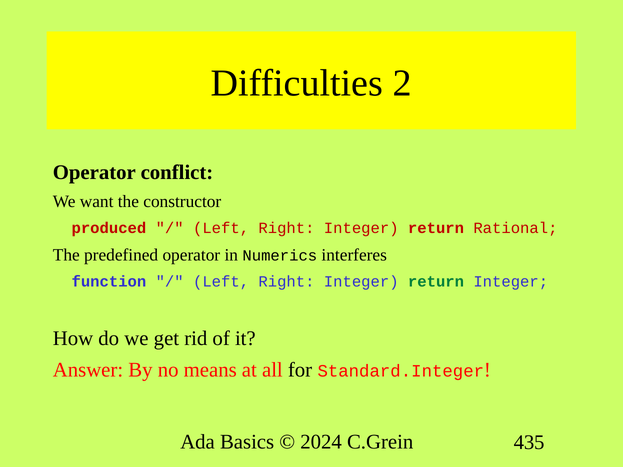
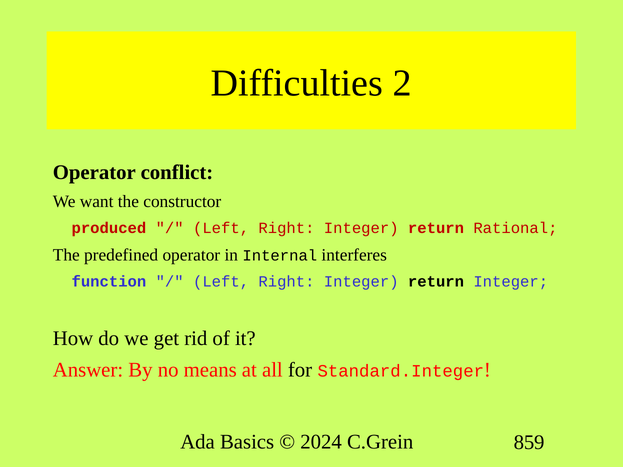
Numerics: Numerics -> Internal (280, 256)
return colour: green -> black (436, 282)
435: 435 -> 859 (529, 443)
